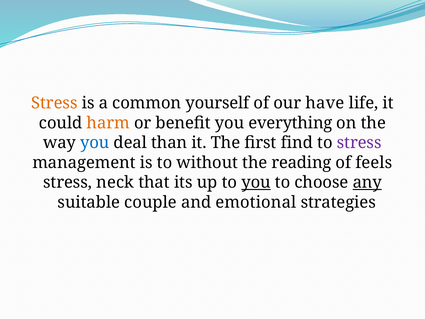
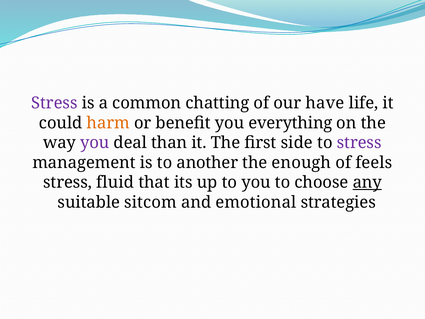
Stress colour: orange -> purple (54, 103)
yourself: yourself -> chatting (217, 103)
you colour: blue -> purple (95, 143)
find: find -> side (297, 143)
without: without -> another (207, 162)
reading: reading -> enough (301, 162)
neck: neck -> fluid (115, 182)
you underline: present -> none (256, 182)
couple: couple -> sitcom (150, 202)
